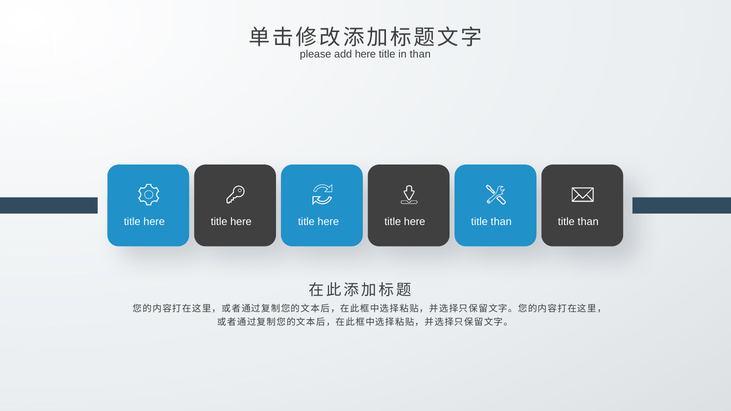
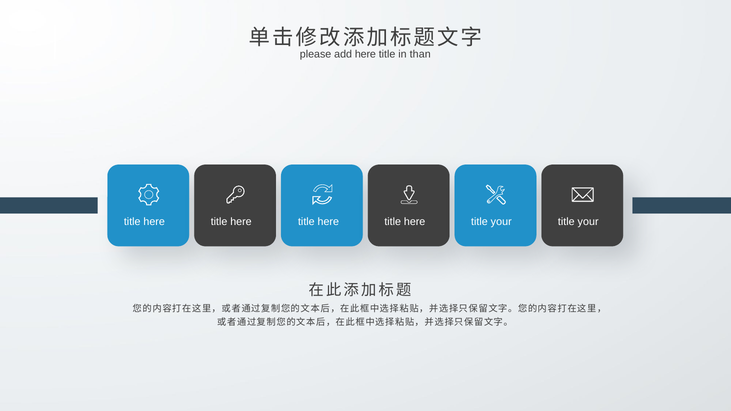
here title than: than -> your (501, 222)
than: than -> your (588, 222)
